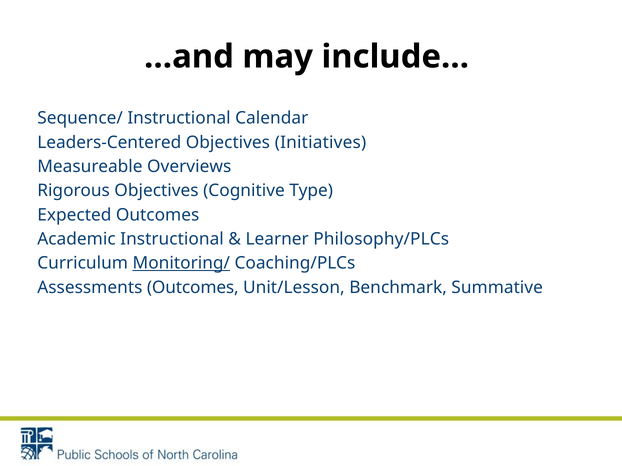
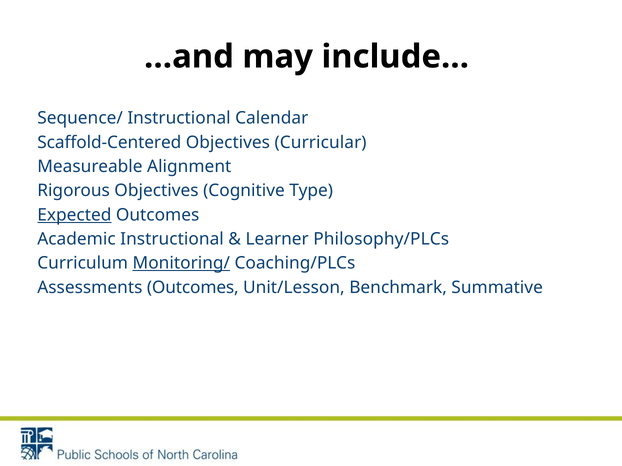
Leaders-Centered: Leaders-Centered -> Scaffold-Centered (109, 143)
Initiatives: Initiatives -> Curricular (321, 143)
Overviews: Overviews -> Alignment (189, 167)
Expected underline: none -> present (74, 215)
